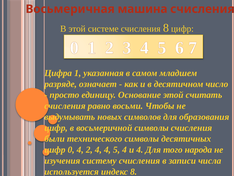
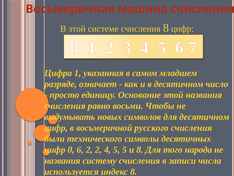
этой считать: считать -> названия (204, 95)
для образования: образования -> десятичном (204, 117)
символы: символы -> русского (152, 127)
0 4: 4 -> 6 (80, 149)
2 4: 4 -> 2 (98, 149)
5 4: 4 -> 5 (124, 149)
и 4: 4 -> 8 (140, 149)
изучения: изучения -> названия (62, 160)
